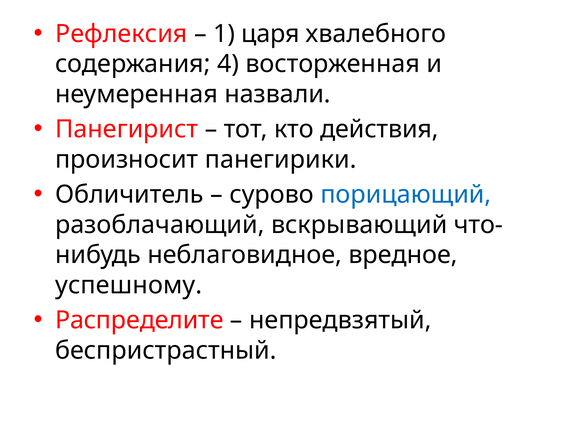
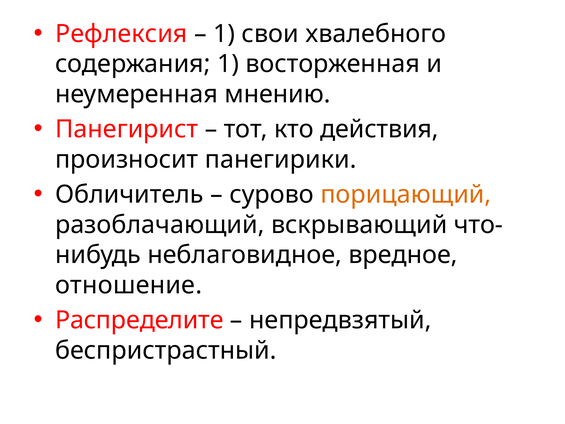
царя: царя -> свои (270, 34)
содержания 4: 4 -> 1 (228, 64)
назвали: назвали -> мнению (277, 94)
порицающий colour: blue -> orange (406, 195)
успешному: успешному -> отношение (129, 285)
